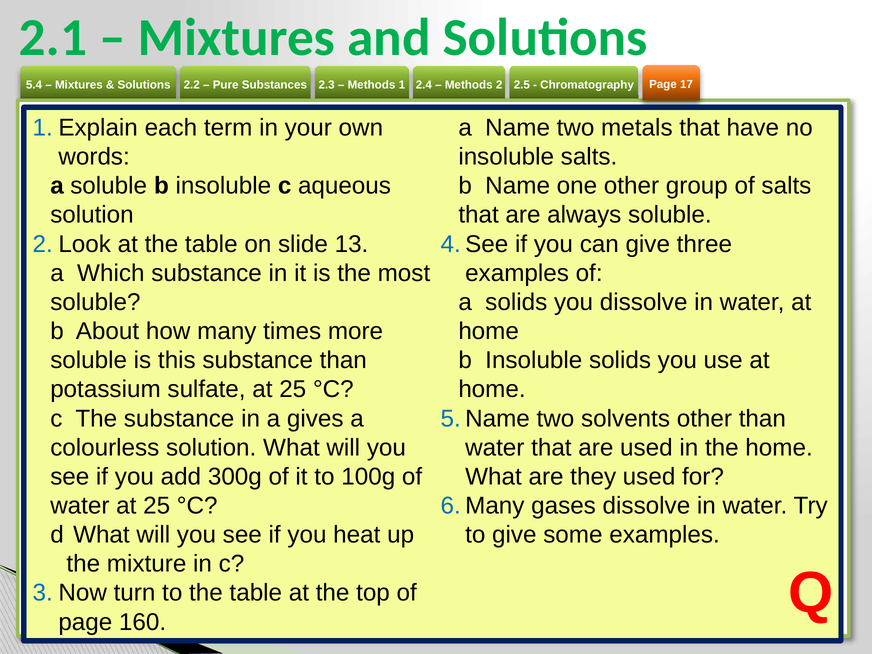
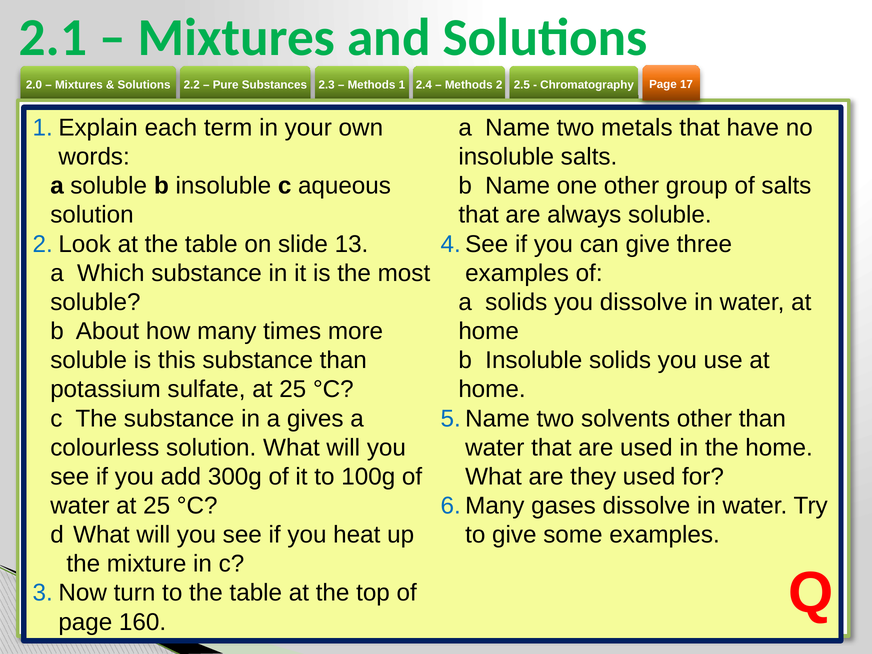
5.4: 5.4 -> 2.0 (34, 85)
